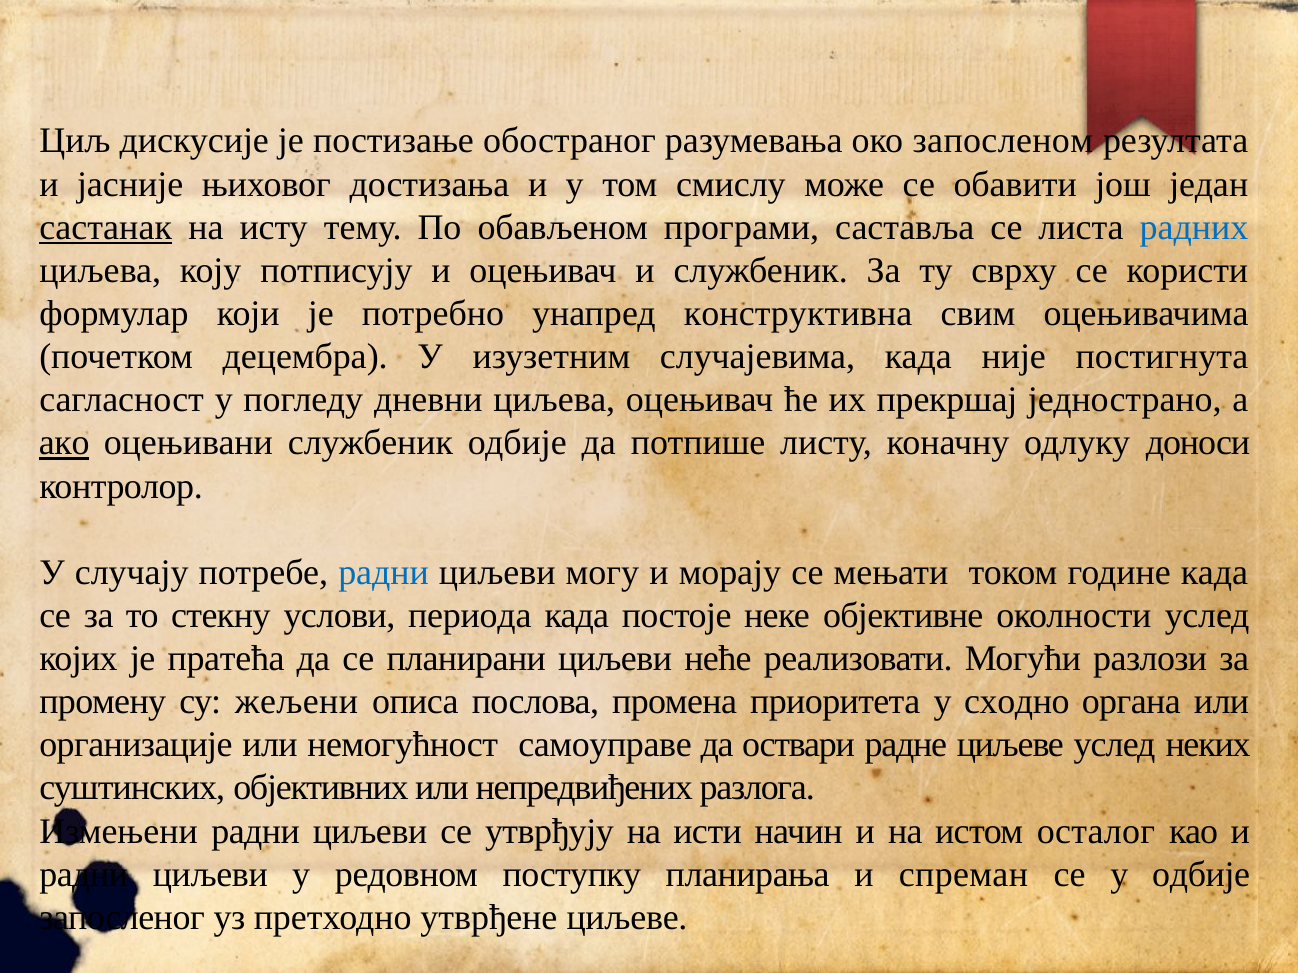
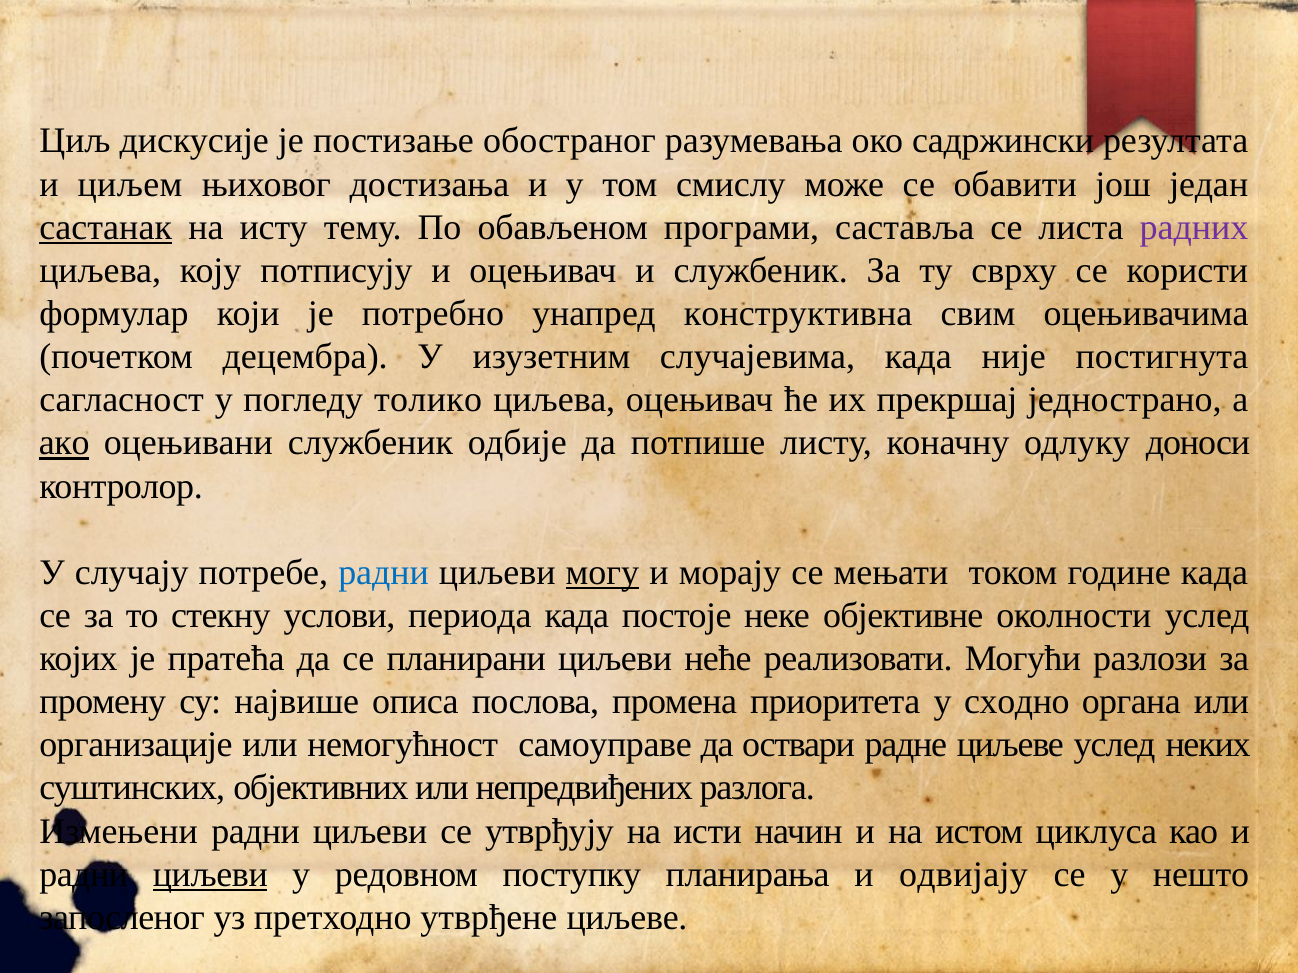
запосленом: запосленом -> садржински (1003, 141)
јасније: јасније -> циљем (130, 184)
радних colour: blue -> purple (1194, 227)
дневни: дневни -> толико (428, 400)
могу underline: none -> present (602, 573)
жељени: жељени -> највише (297, 702)
осталог: осталог -> циклуса (1096, 832)
циљеви underline: none -> present (210, 875)
спреман: спреман -> одвијају (963, 875)
у одбије: одбије -> нешто (1201, 875)
